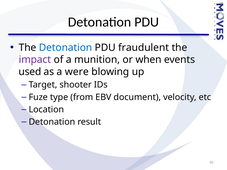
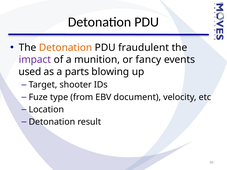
Detonation colour: blue -> orange (66, 48)
when: when -> fancy (148, 60)
were: were -> parts (77, 72)
